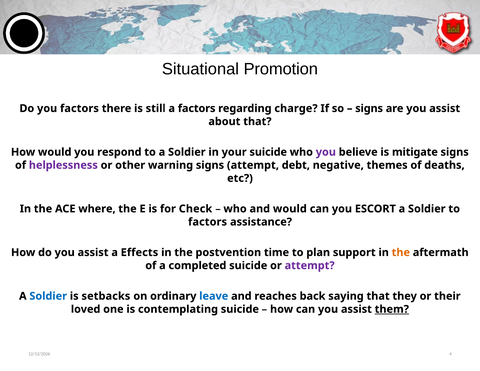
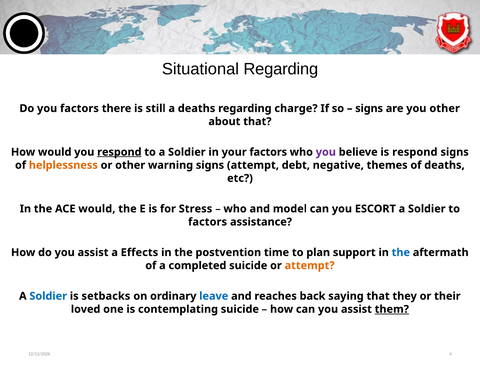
Situational Promotion: Promotion -> Regarding (281, 69)
a factors: factors -> deaths (197, 108)
are you assist: assist -> other (445, 108)
respond underline: none -> present (119, 152)
your suicide: suicide -> factors (268, 152)
is mitigate: mitigate -> respond (415, 152)
helplessness colour: purple -> orange (63, 165)
ACE where: where -> would (97, 209)
Check: Check -> Stress (195, 209)
and would: would -> model (290, 209)
the colour: orange -> blue (401, 252)
attempt colour: purple -> orange (310, 265)
